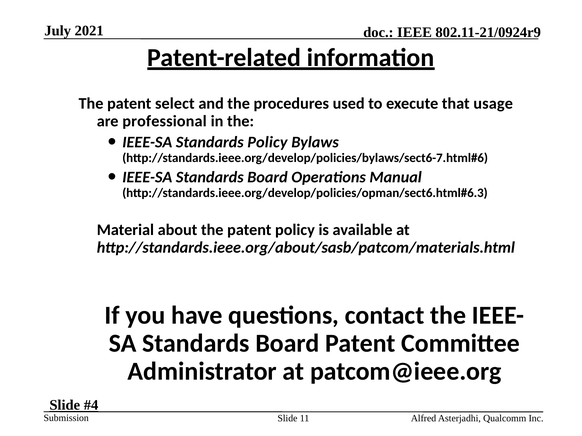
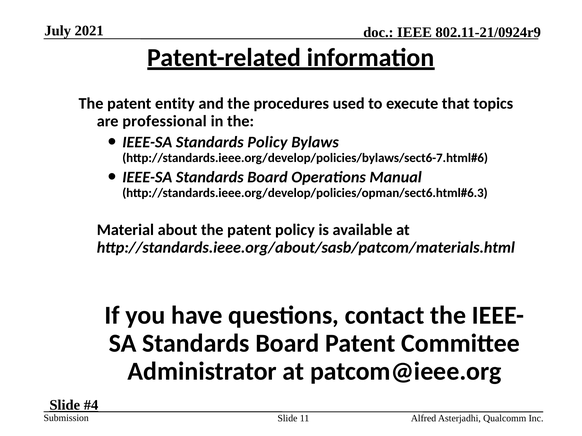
select: select -> entity (175, 104)
usage: usage -> topics (493, 104)
